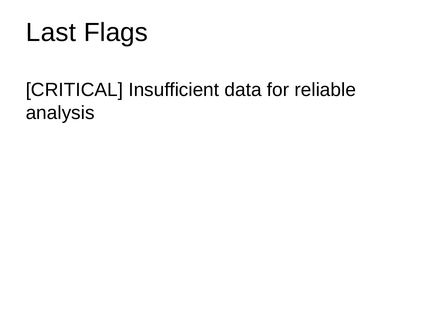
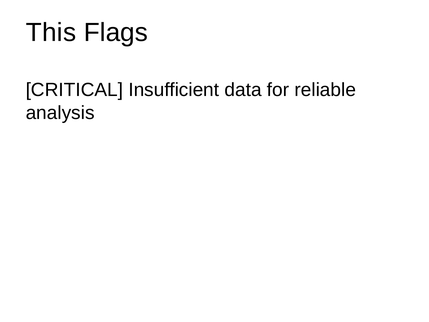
Last: Last -> This (51, 33)
